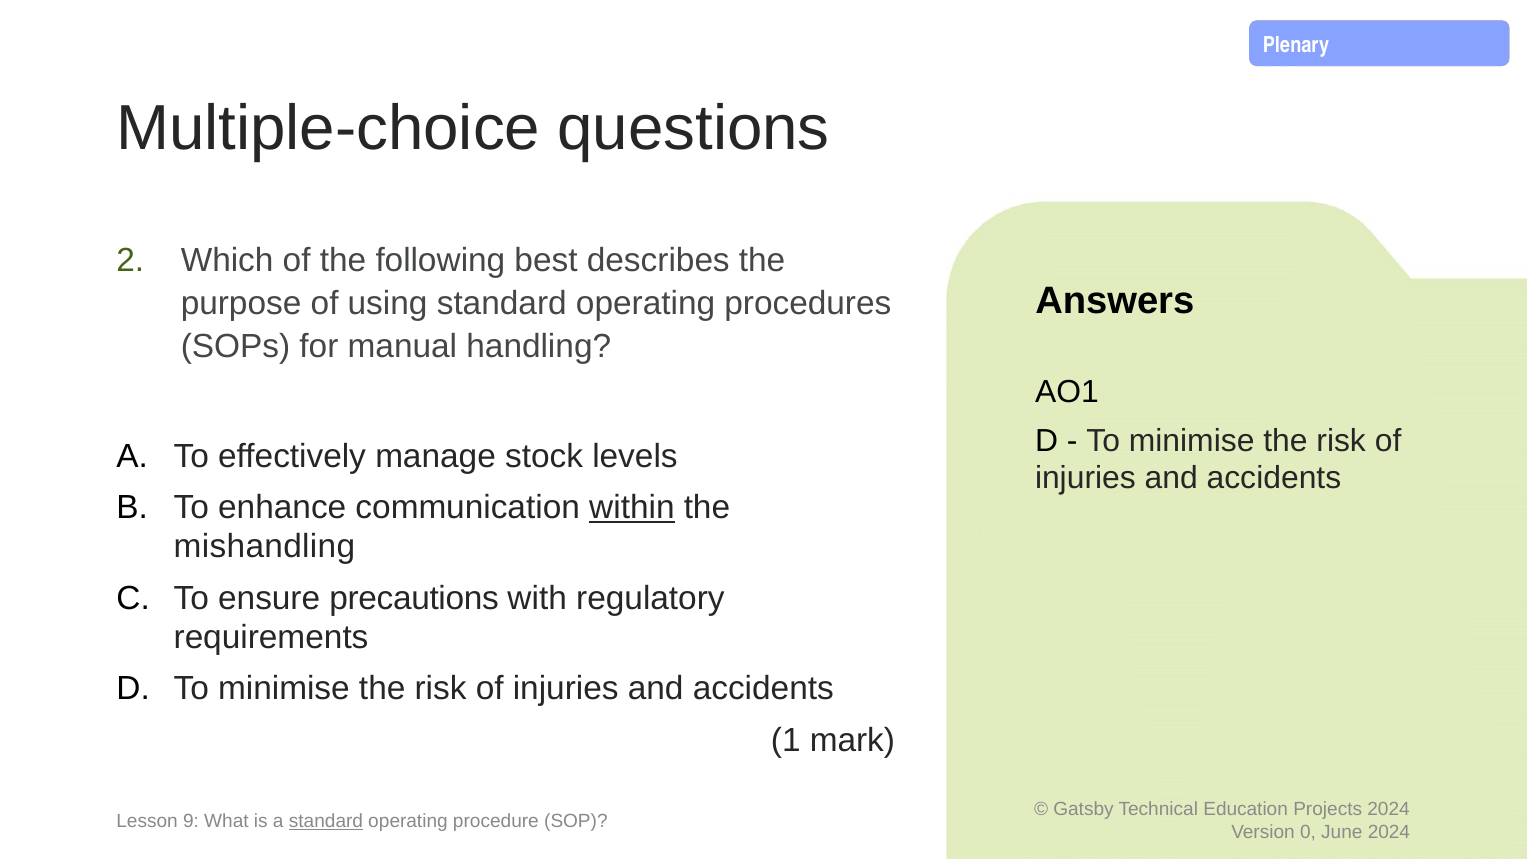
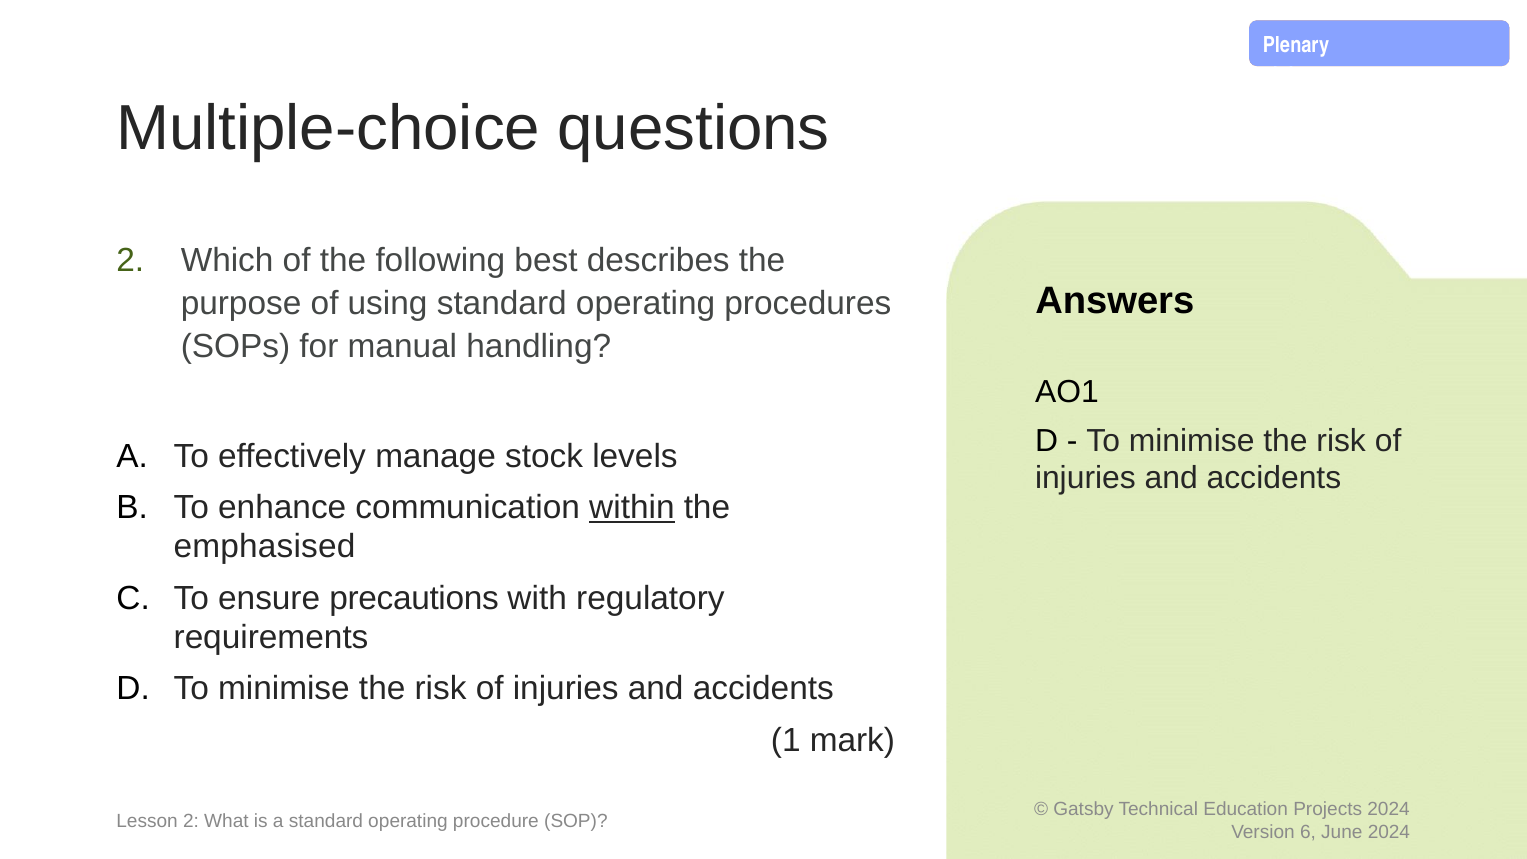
mishandling: mishandling -> emphasised (265, 547)
Lesson 9: 9 -> 2 (191, 821)
standard underline: present -> none (326, 821)
0: 0 -> 6 (1308, 832)
